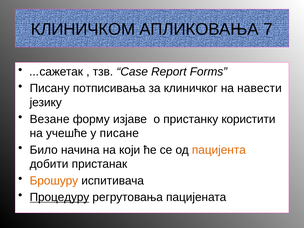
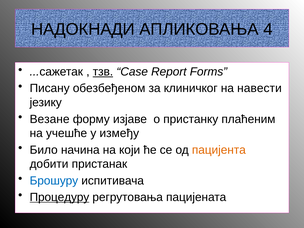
КЛИНИЧКОМ: КЛИНИЧКОМ -> НАДОКНАДИ (83, 29)
7: 7 -> 4 (268, 29)
тзв underline: none -> present (103, 72)
потписивања: потписивања -> обезбеђеном (109, 88)
користити: користити -> плаћеним (248, 119)
писане: писане -> између (119, 133)
Брошуру colour: orange -> blue (54, 181)
